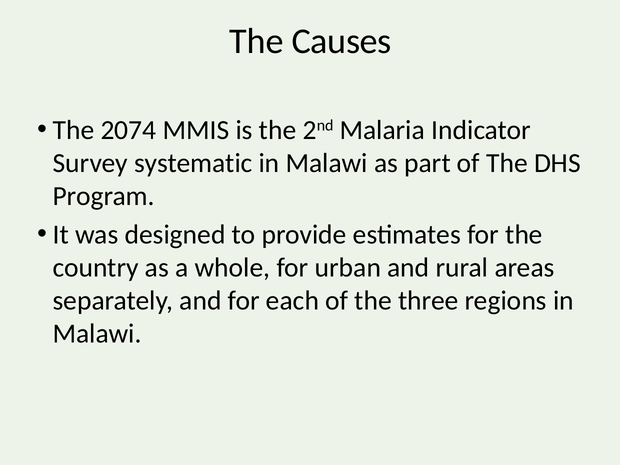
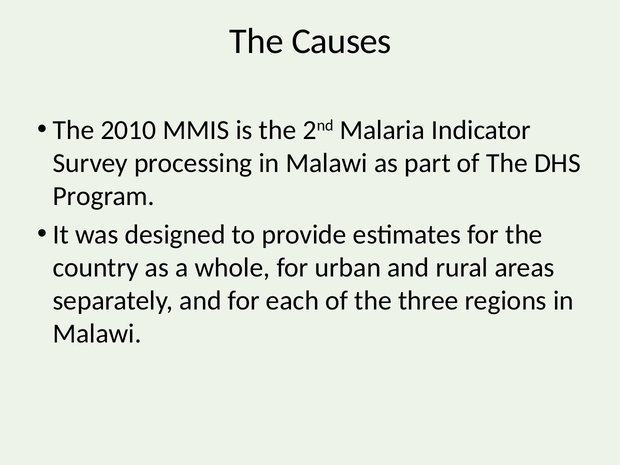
2074: 2074 -> 2010 (128, 130)
systematic: systematic -> processing (193, 163)
